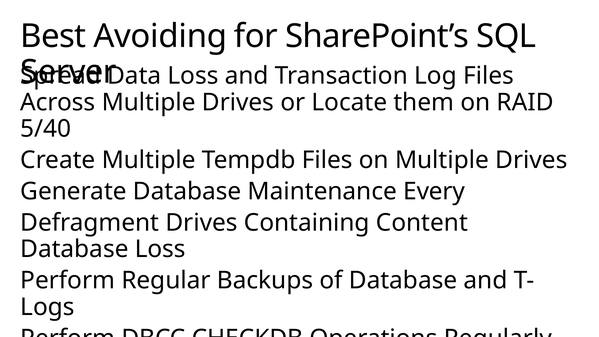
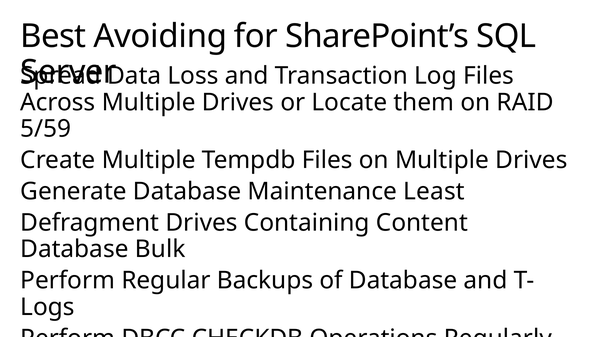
5/40: 5/40 -> 5/59 (46, 129)
Every: Every -> Least (434, 191)
Database Loss: Loss -> Bulk (160, 249)
